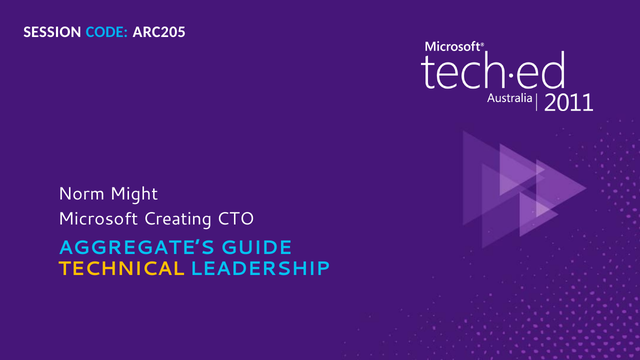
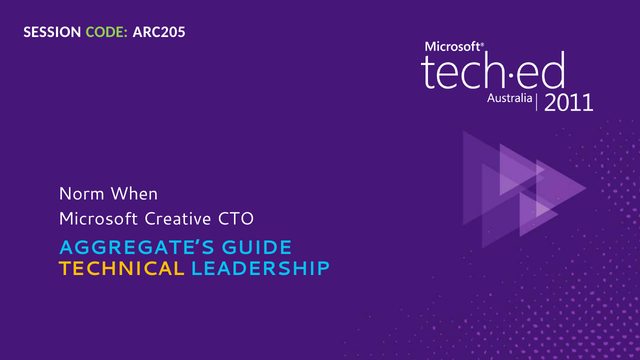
CODE colour: light blue -> light green (107, 32)
Might: Might -> When (134, 194)
Creating: Creating -> Creative (177, 219)
